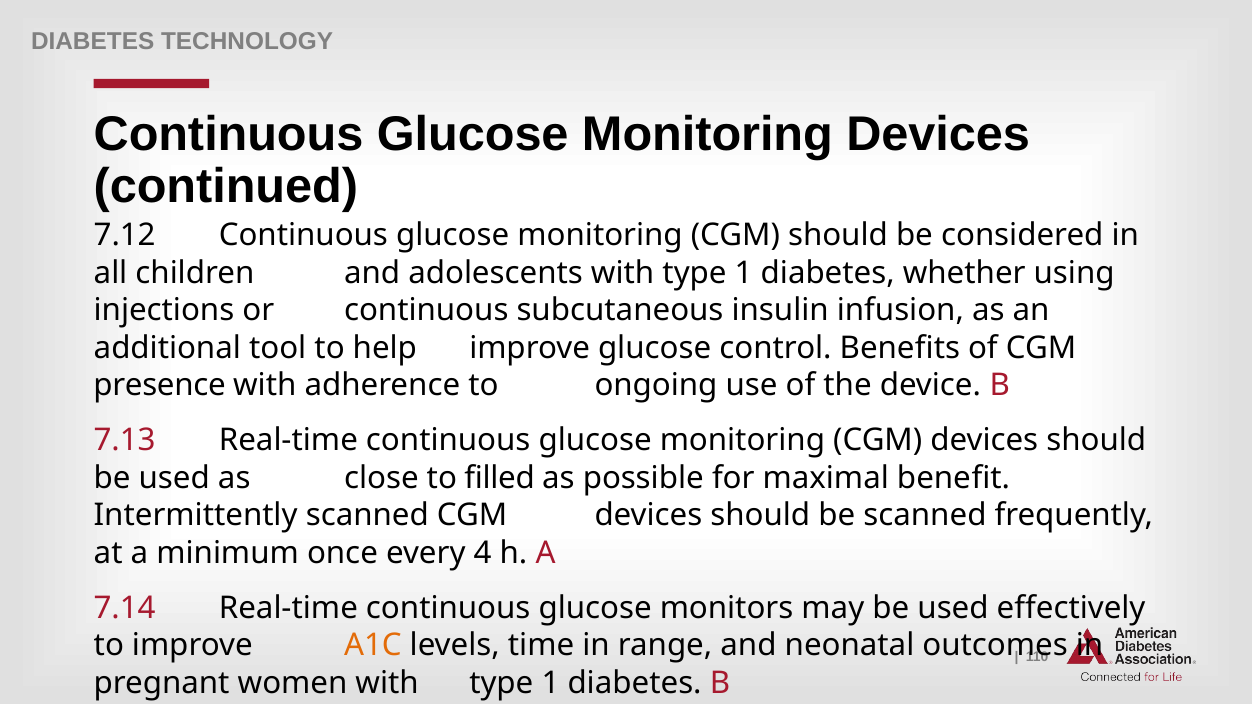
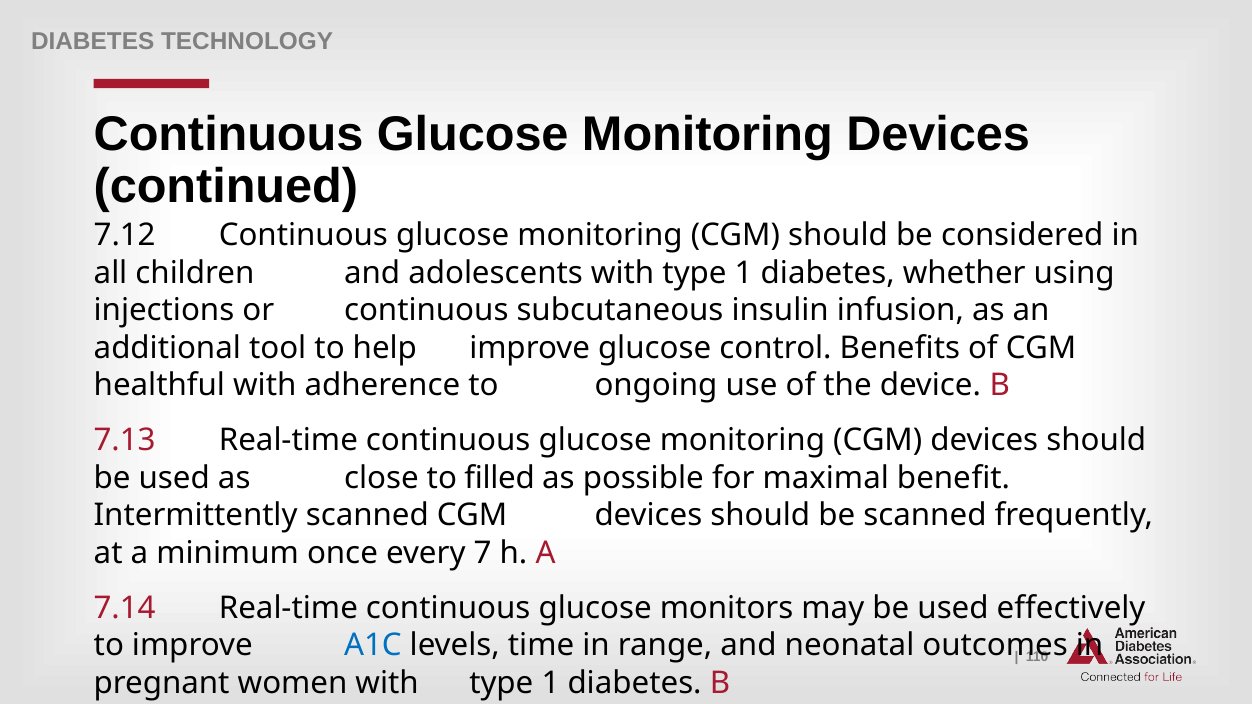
presence: presence -> healthful (159, 386)
4: 4 -> 7 (482, 553)
A1C colour: orange -> blue (373, 646)
